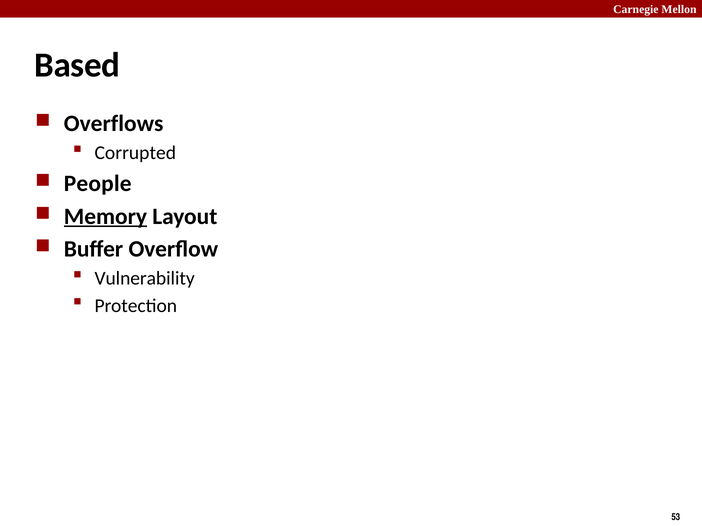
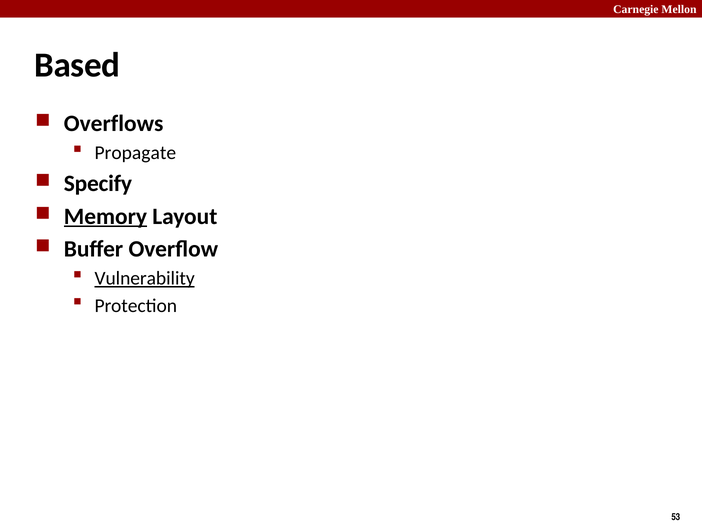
Corrupted: Corrupted -> Propagate (135, 153)
People: People -> Specify (98, 184)
Vulnerability underline: none -> present (145, 279)
